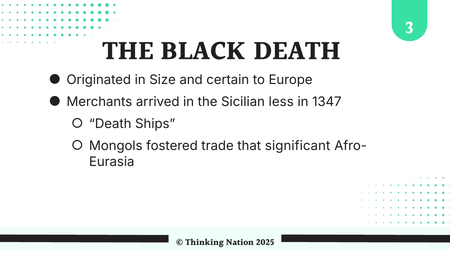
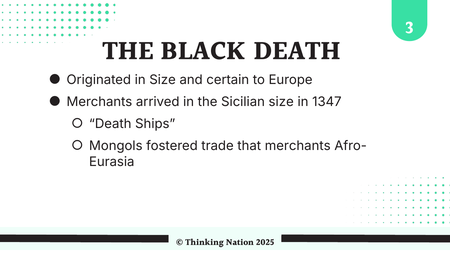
Sicilian less: less -> size (281, 102)
that significant: significant -> merchants (298, 146)
